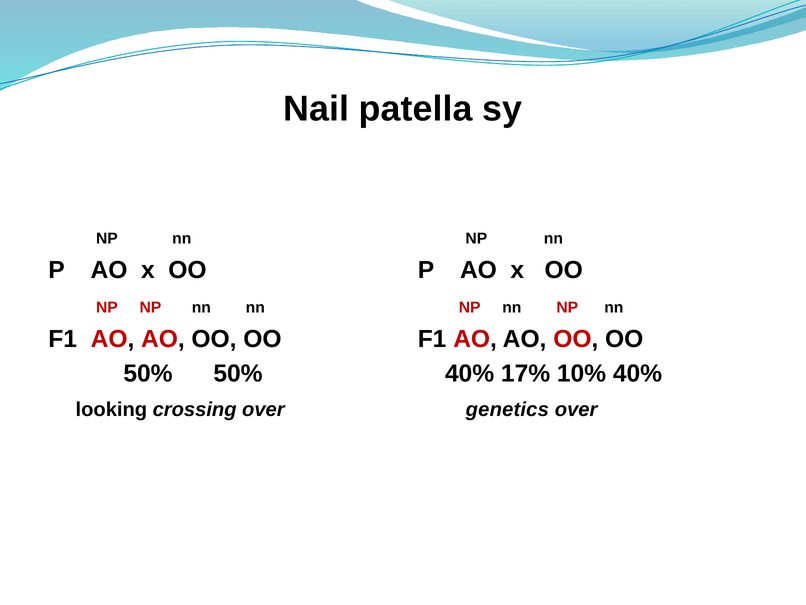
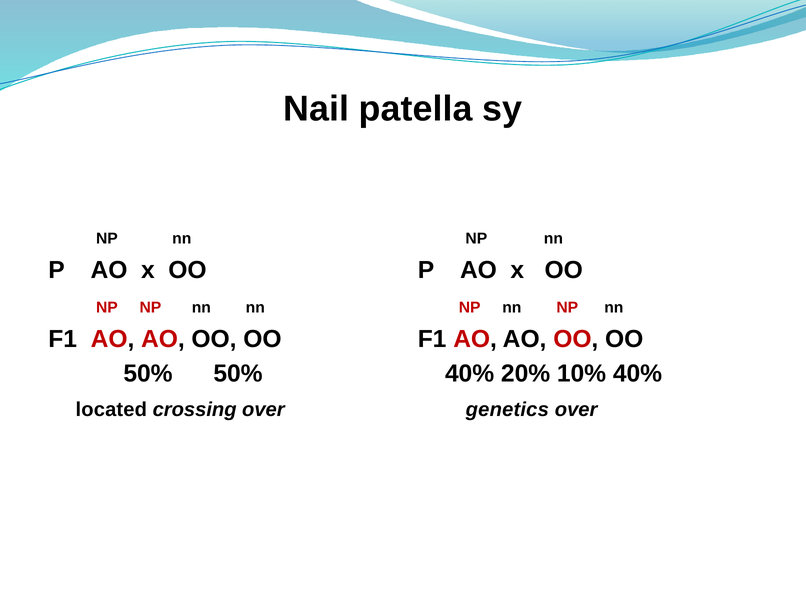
17%: 17% -> 20% (526, 373)
looking: looking -> located (111, 409)
